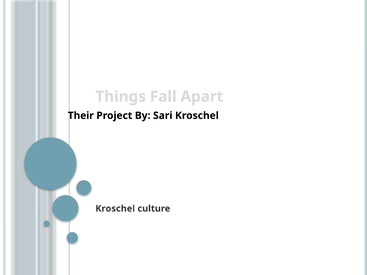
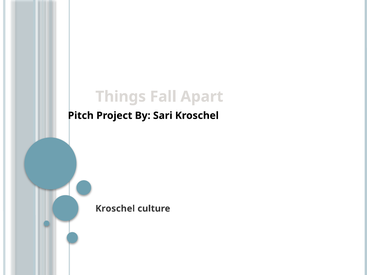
Their: Their -> Pitch (81, 116)
